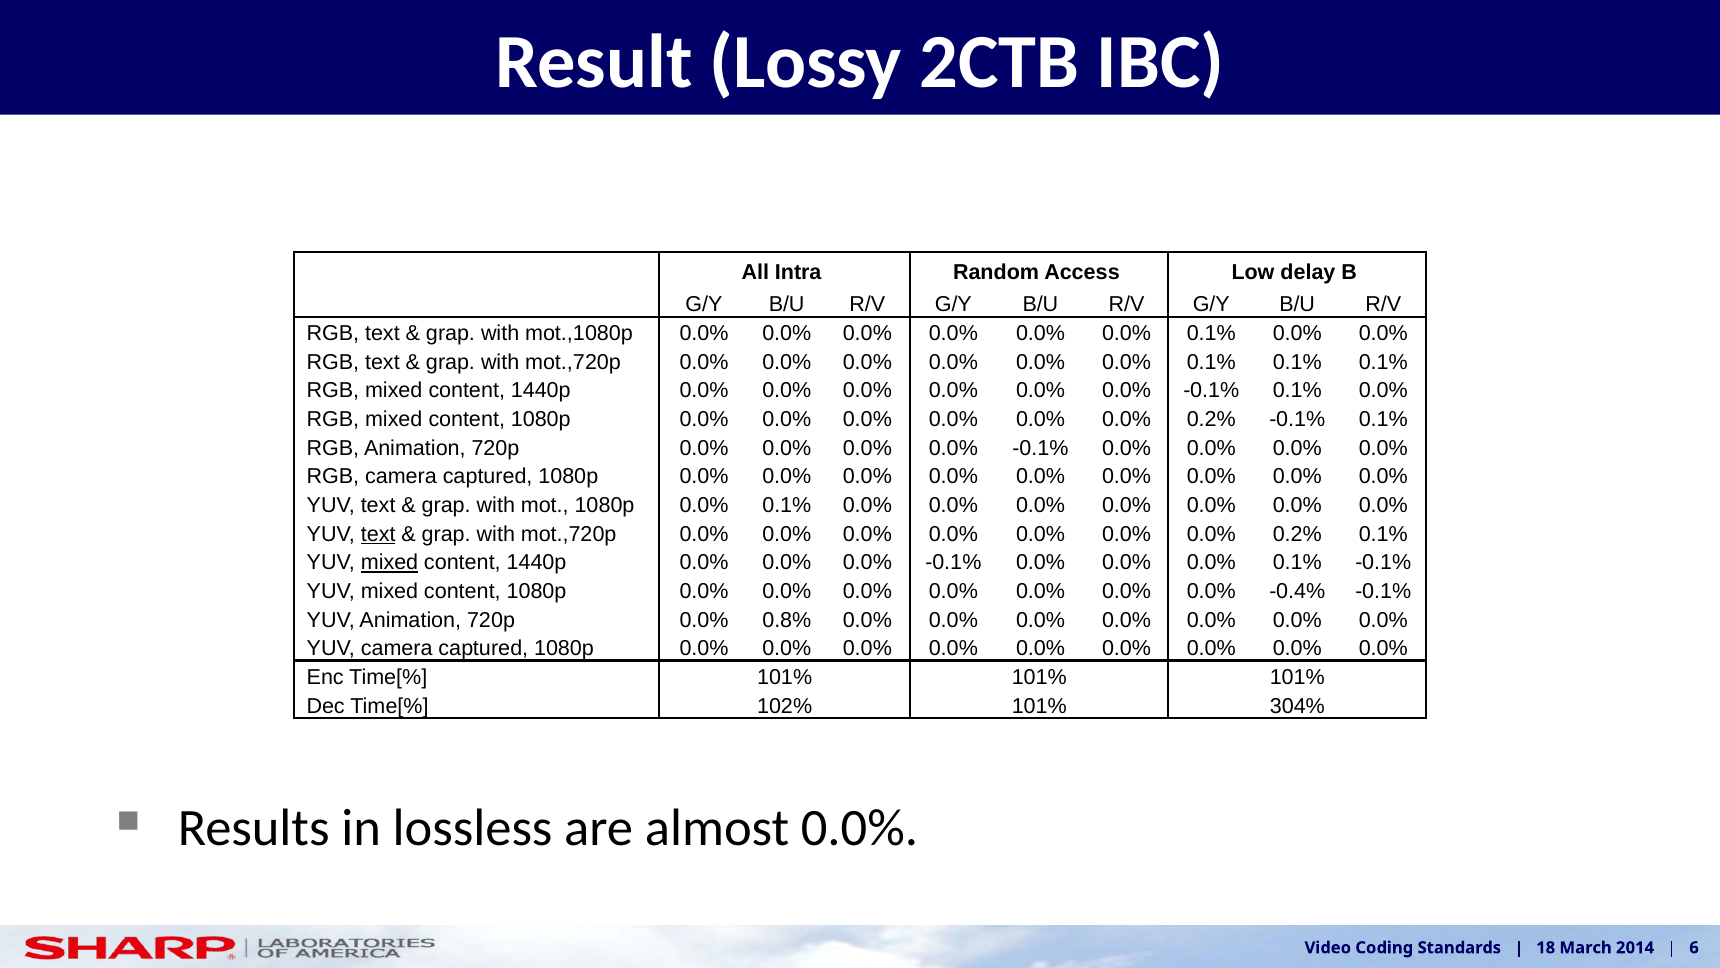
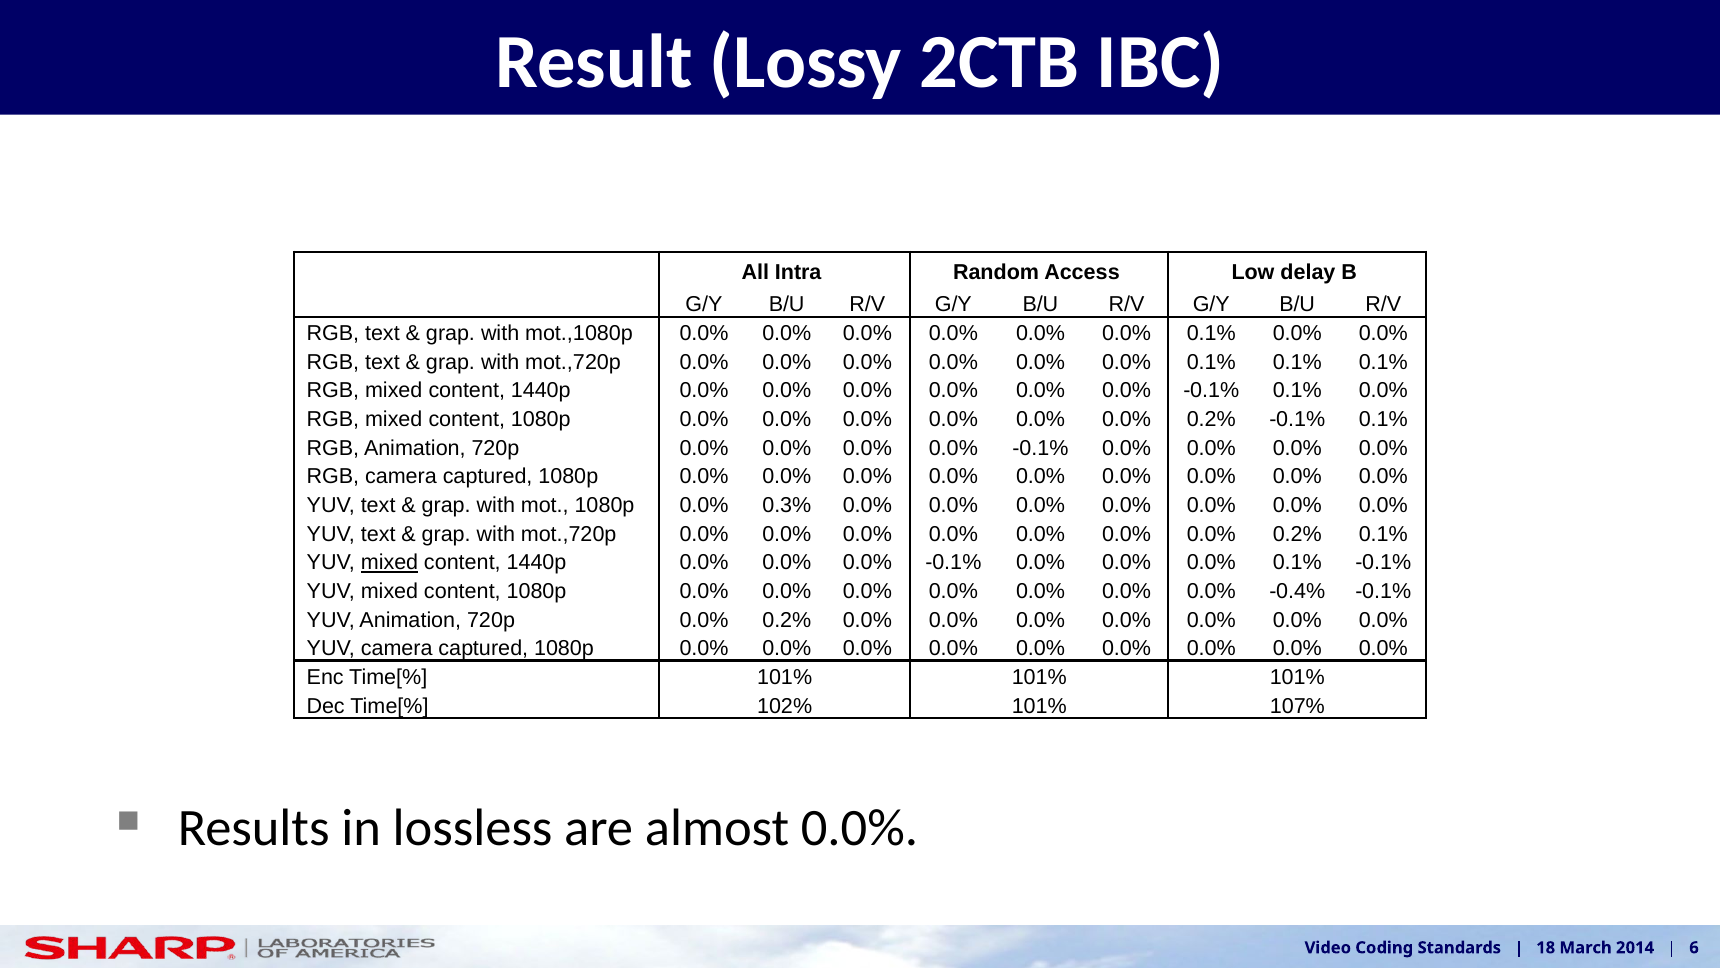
1080p 0.0% 0.1%: 0.1% -> 0.3% (787, 505)
text underline: present -> none (378, 534)
720p 0.0% 0.8%: 0.8% -> 0.2% (787, 620)
304%: 304% -> 107% (1297, 706)
